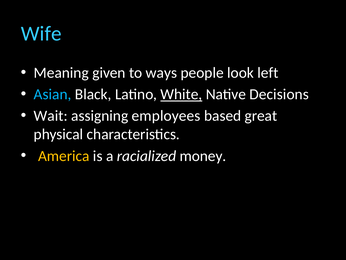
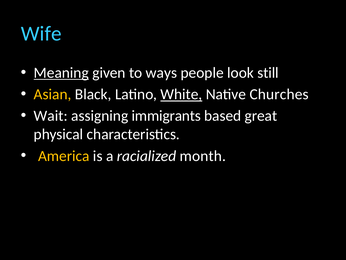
Meaning underline: none -> present (61, 73)
left: left -> still (268, 73)
Asian colour: light blue -> yellow (53, 94)
Decisions: Decisions -> Churches (279, 94)
employees: employees -> immigrants (166, 116)
money: money -> month (203, 156)
